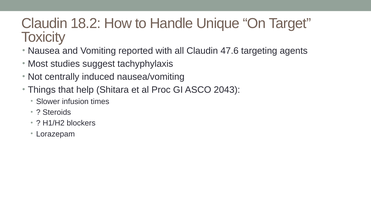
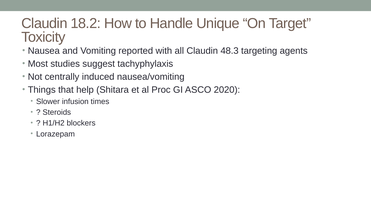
47.6: 47.6 -> 48.3 (230, 51)
2043: 2043 -> 2020 (227, 90)
